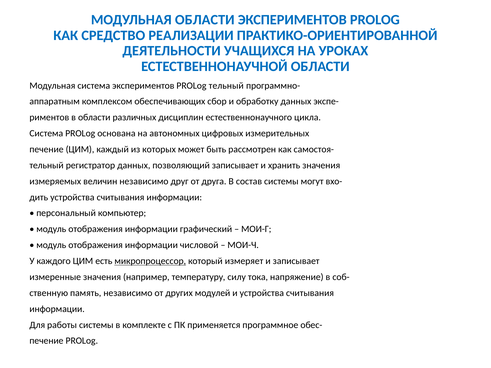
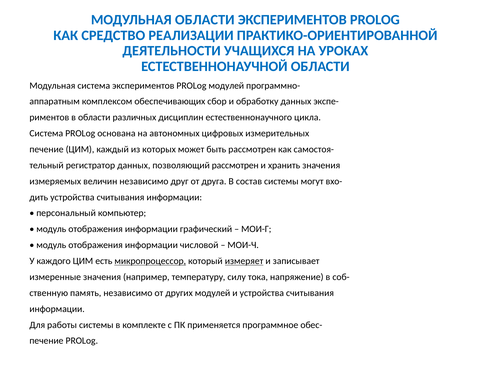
PROLog тельный: тельный -> модулей (226, 86)
позволяющий записывает: записывает -> рассмотрен (235, 165)
измеряет underline: none -> present (244, 261)
